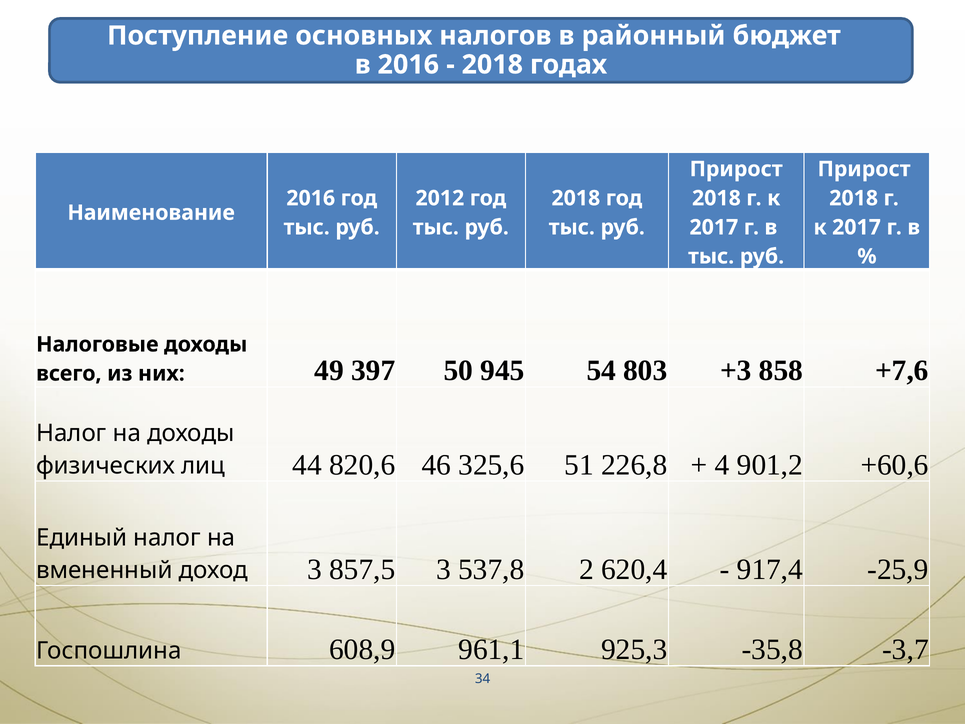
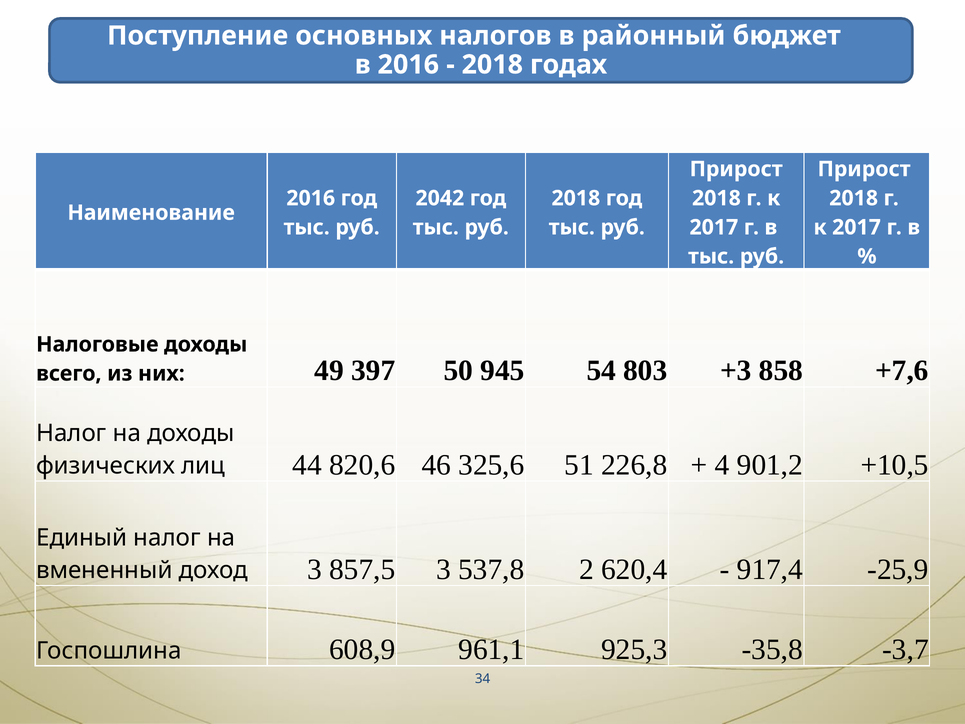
2012: 2012 -> 2042 (440, 198)
+60,6: +60,6 -> +10,5 (895, 465)
